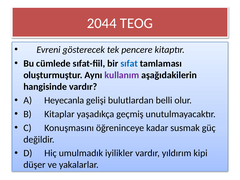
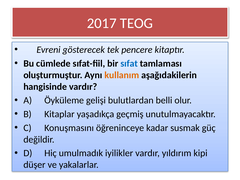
2044: 2044 -> 2017 (102, 23)
kullanım colour: purple -> orange (122, 75)
Heyecanla: Heyecanla -> Öyküleme (64, 100)
